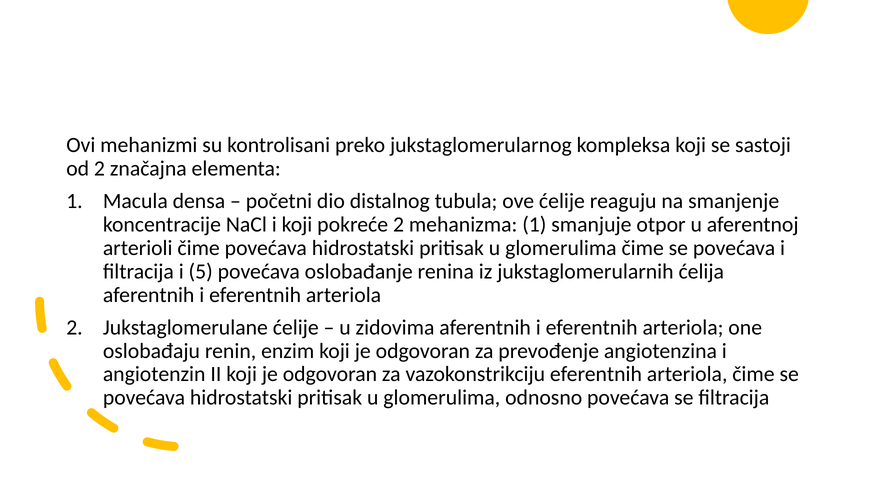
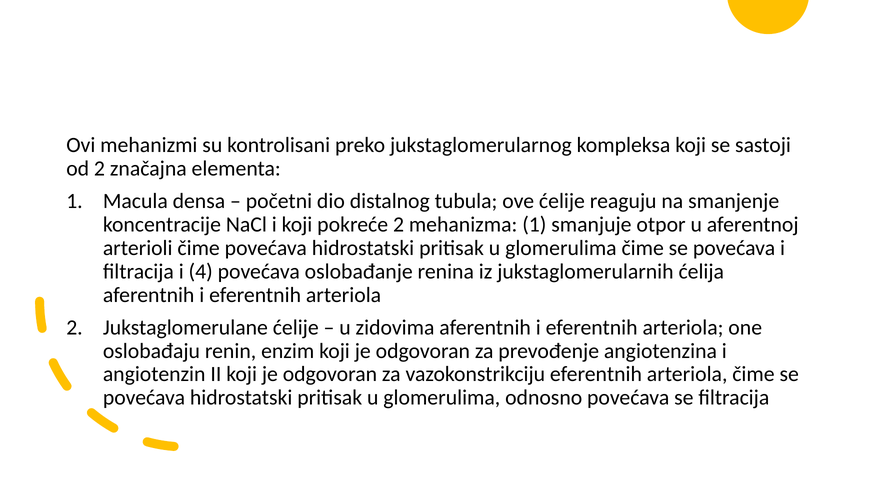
5: 5 -> 4 (201, 271)
